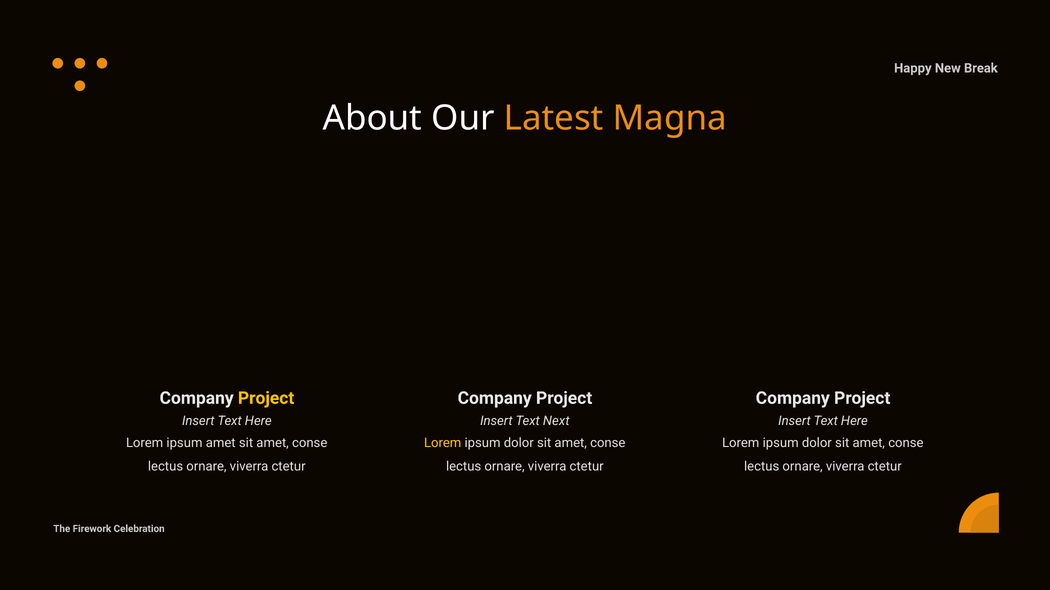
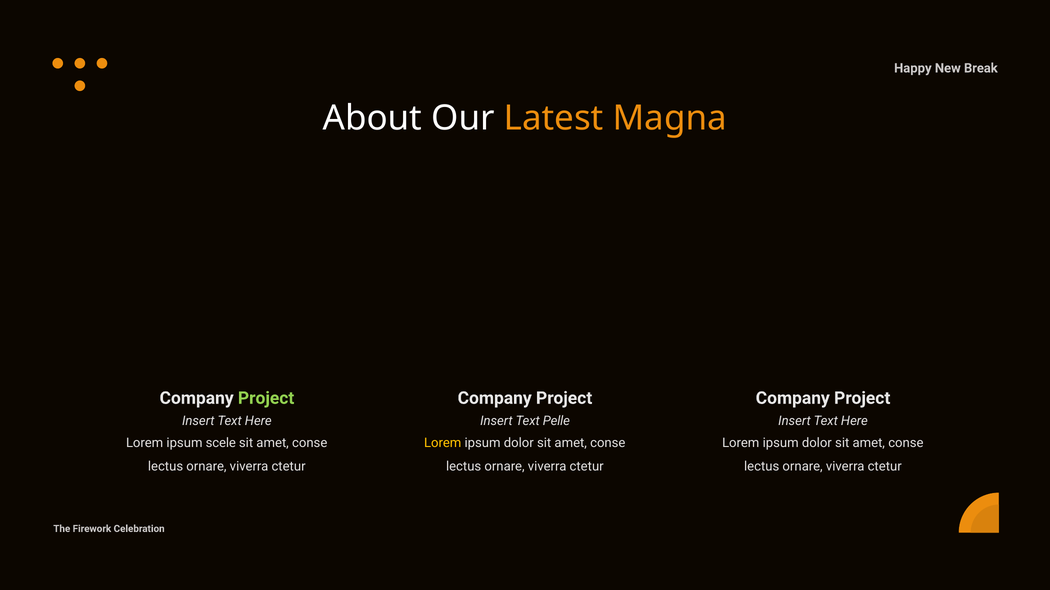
Project colour: yellow -> light green (266, 398)
Next: Next -> Pelle (556, 421)
ipsum amet: amet -> scele (221, 444)
